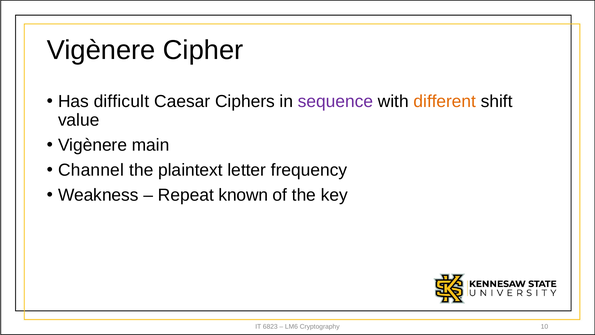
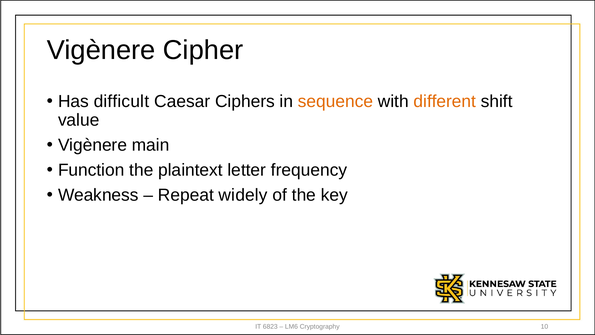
sequence colour: purple -> orange (336, 101)
Channel: Channel -> Function (91, 170)
known: known -> widely (243, 195)
